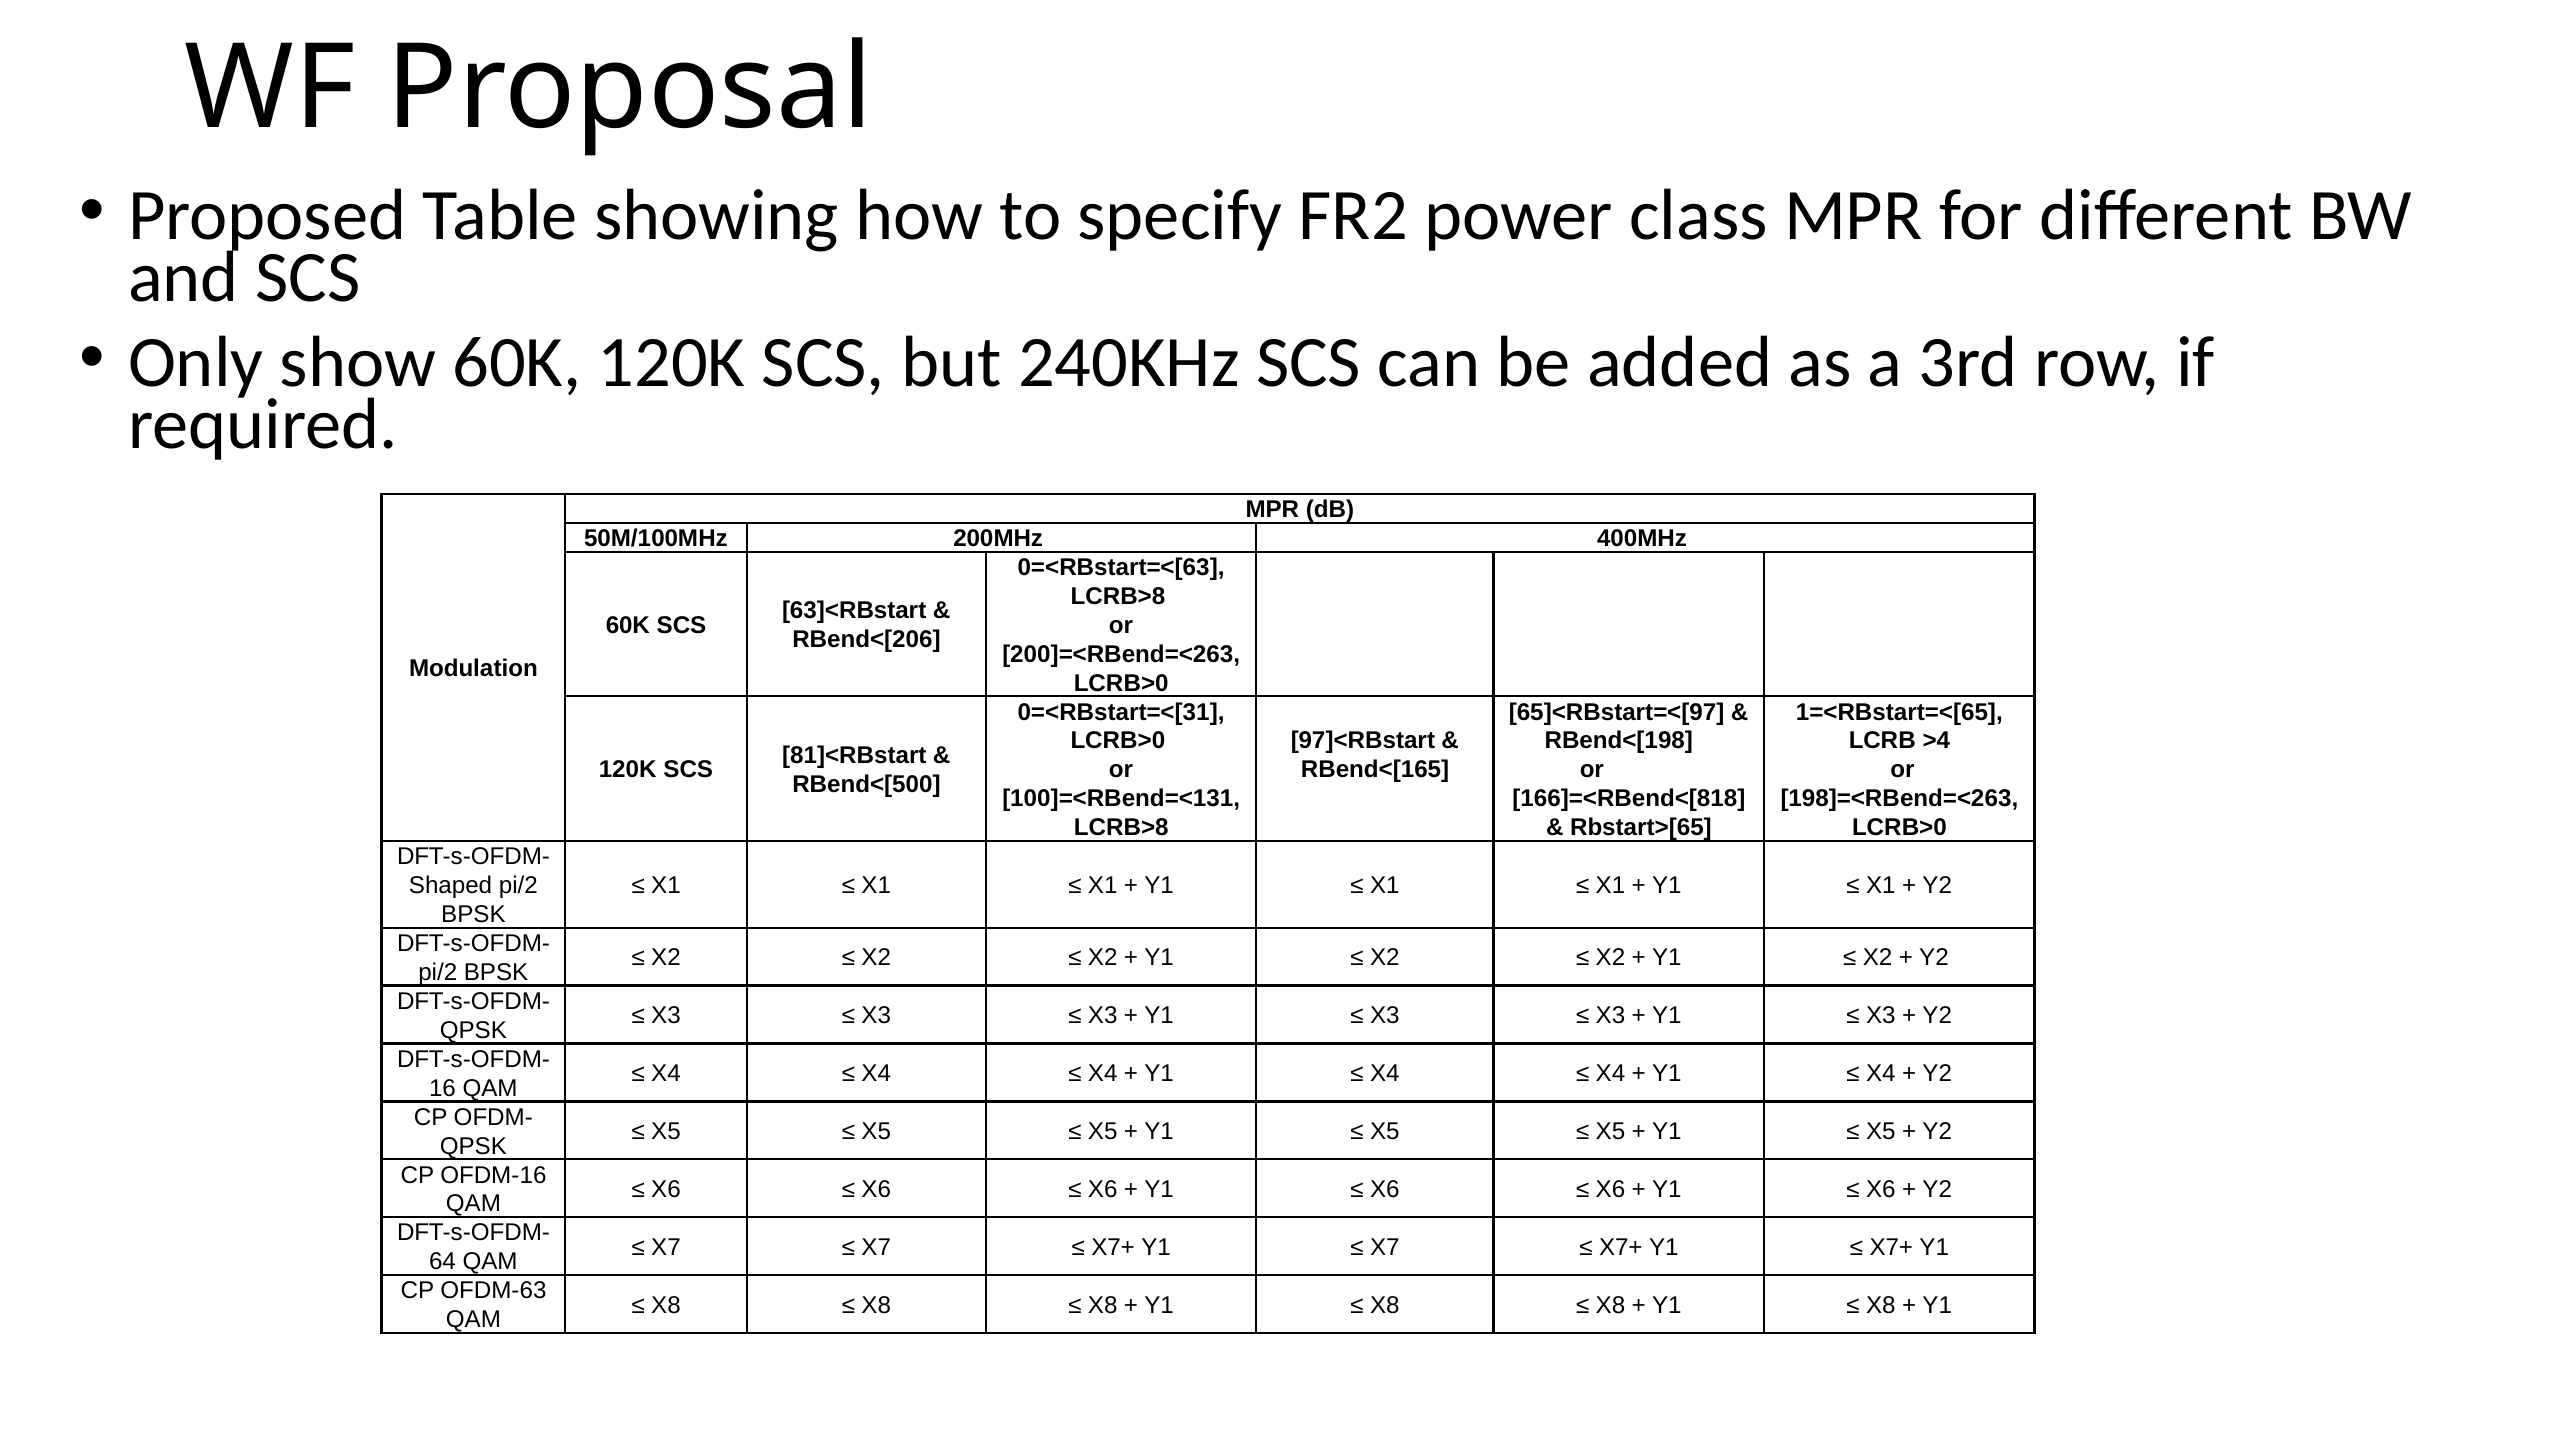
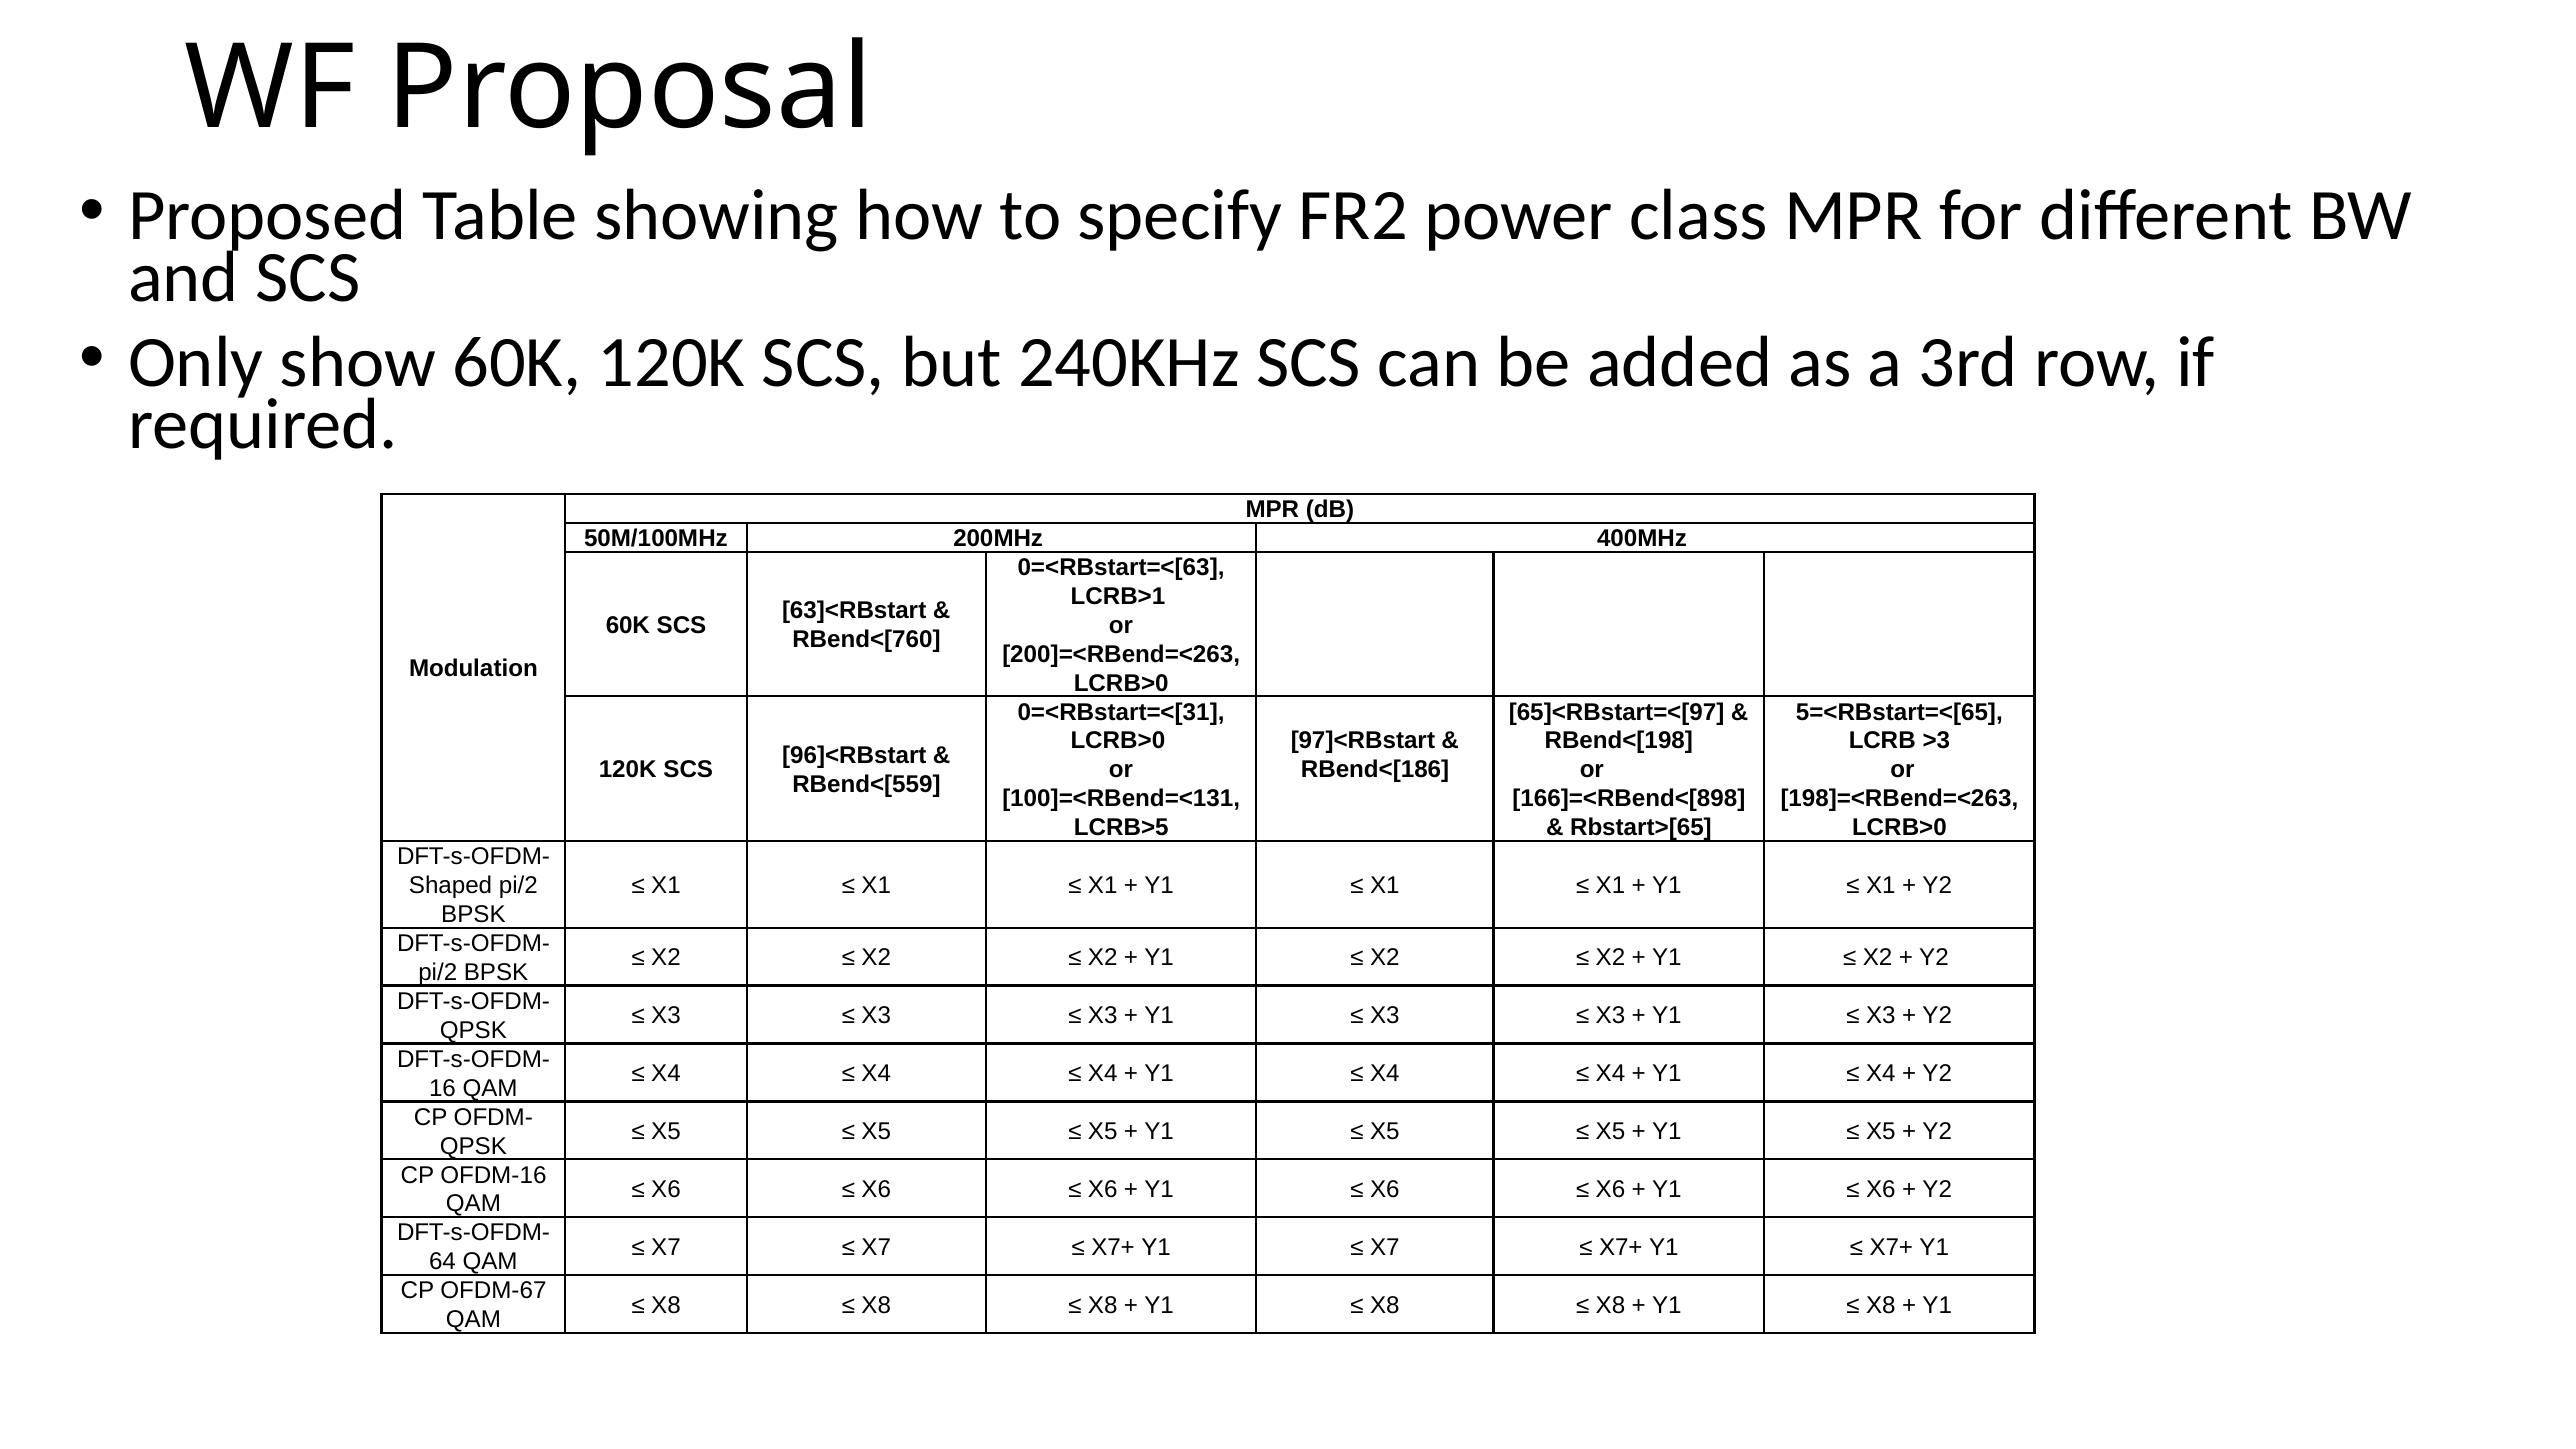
LCRB>8: LCRB>8 -> LCRB>1 (1118, 596)
RBend<[206: RBend<[206 -> RBend<[760 (866, 640)
1=<RBstart=<[65: 1=<RBstart=<[65 -> 5=<RBstart=<[65 (1899, 712)
>4: >4 -> >3 (1936, 741)
81]<RBstart: 81]<RBstart -> 96]<RBstart (854, 755)
RBend<[165: RBend<[165 -> RBend<[186 (1375, 770)
RBend<[500: RBend<[500 -> RBend<[559 (866, 784)
166]=<RBend<[818: 166]=<RBend<[818 -> 166]=<RBend<[898 (1629, 799)
LCRB>8: LCRB>8 -> LCRB>5 (1121, 828)
OFDM-63: OFDM-63 -> OFDM-67 (493, 1291)
